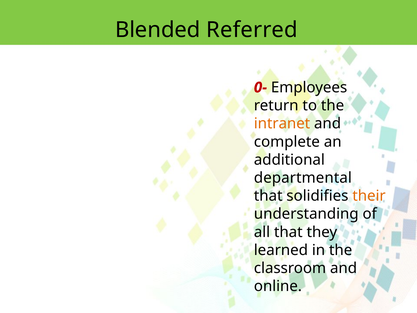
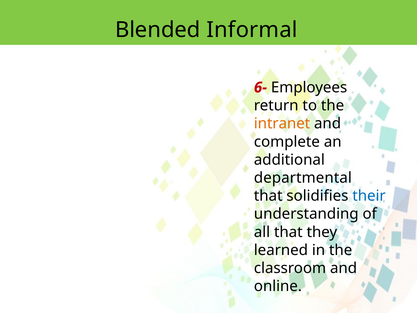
Referred: Referred -> Informal (252, 30)
0-: 0- -> 6- (260, 87)
their colour: orange -> blue (369, 196)
